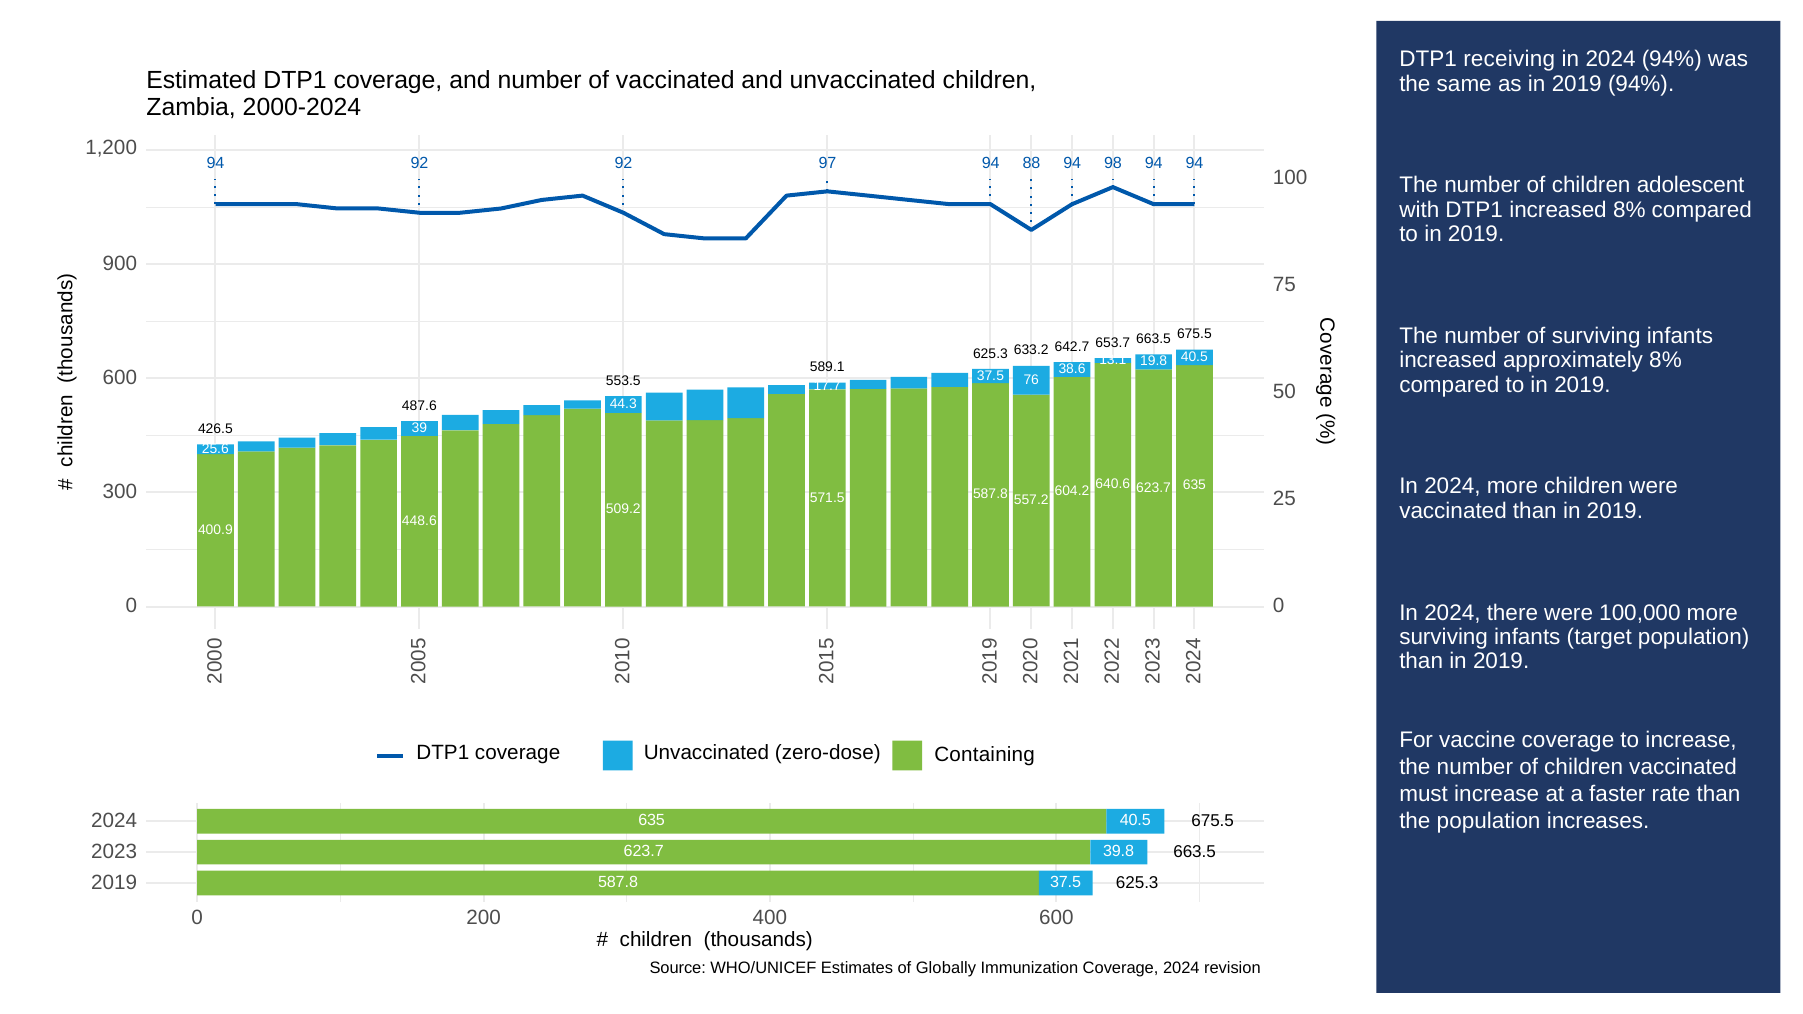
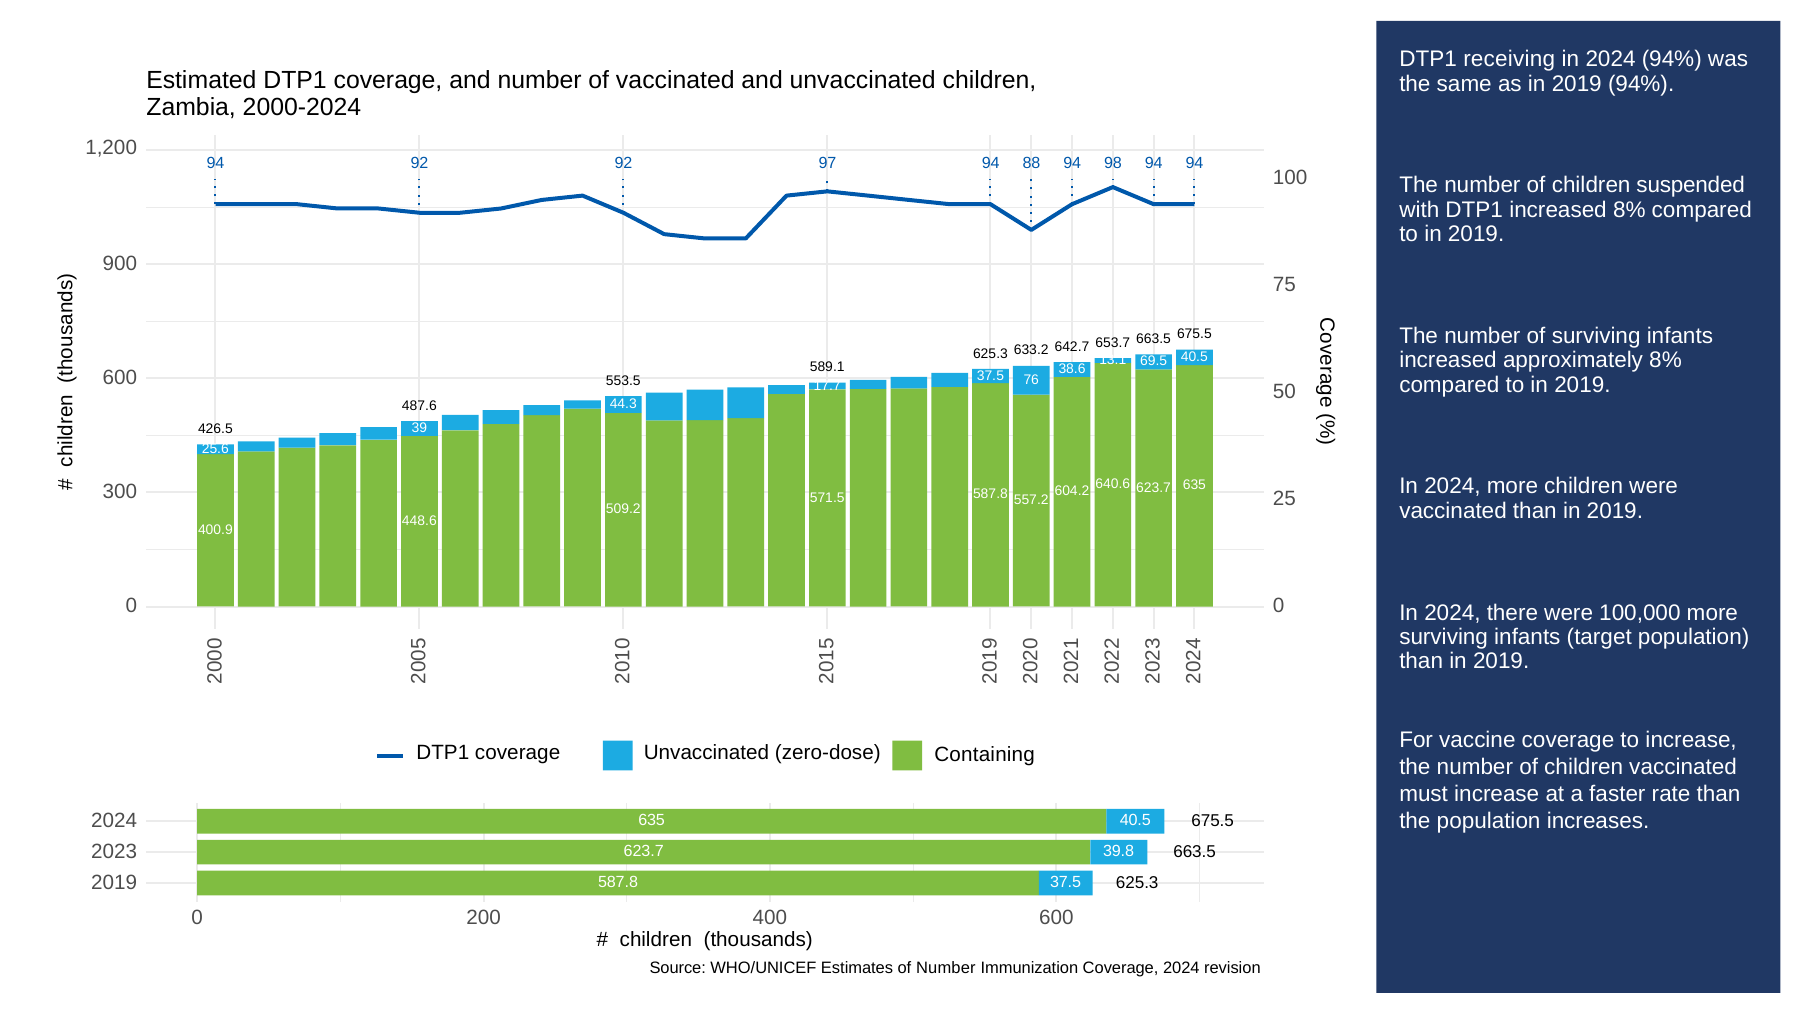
adolescent: adolescent -> suspended (1691, 186)
19.8: 19.8 -> 69.5 (1154, 361)
of Globally: Globally -> Number (946, 968)
